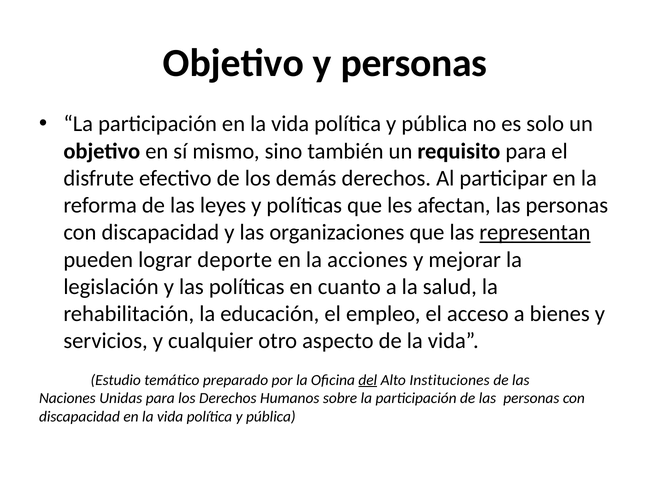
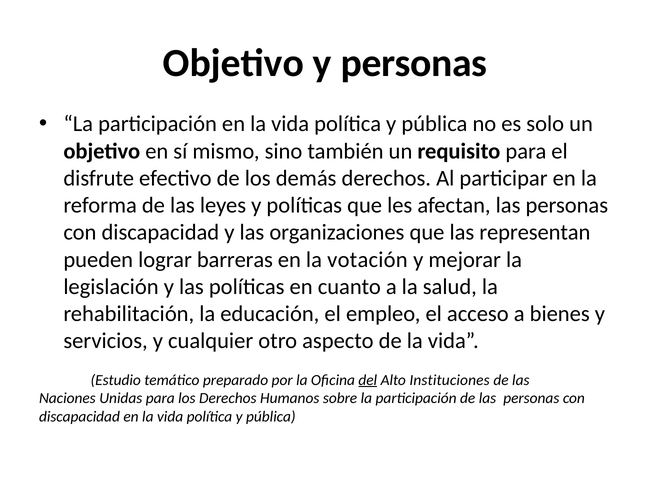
representan underline: present -> none (535, 232)
deporte: deporte -> barreras (235, 259)
acciones: acciones -> votación (367, 259)
